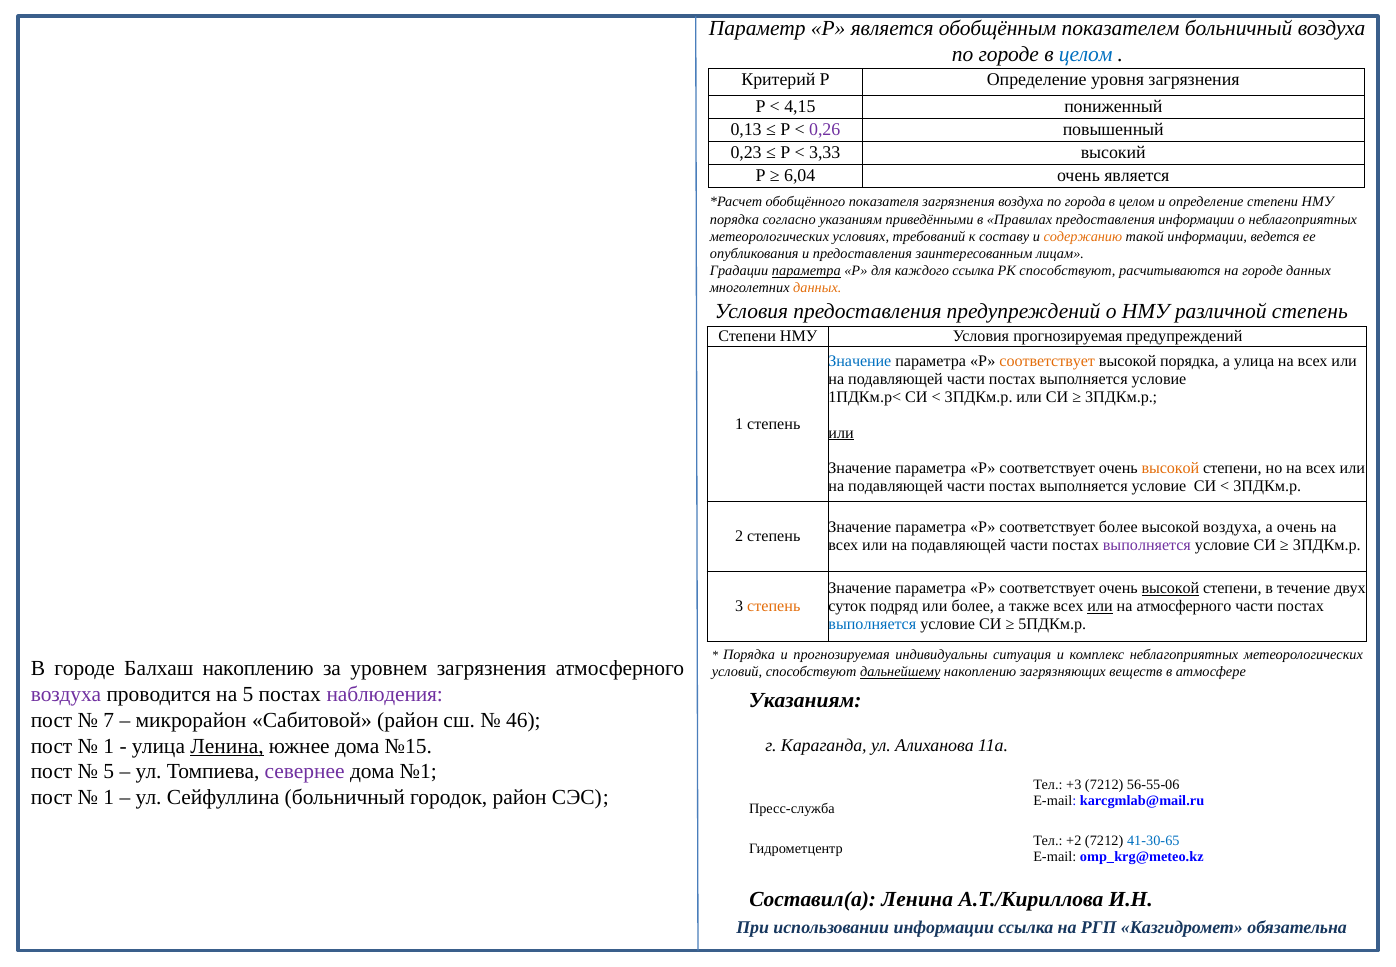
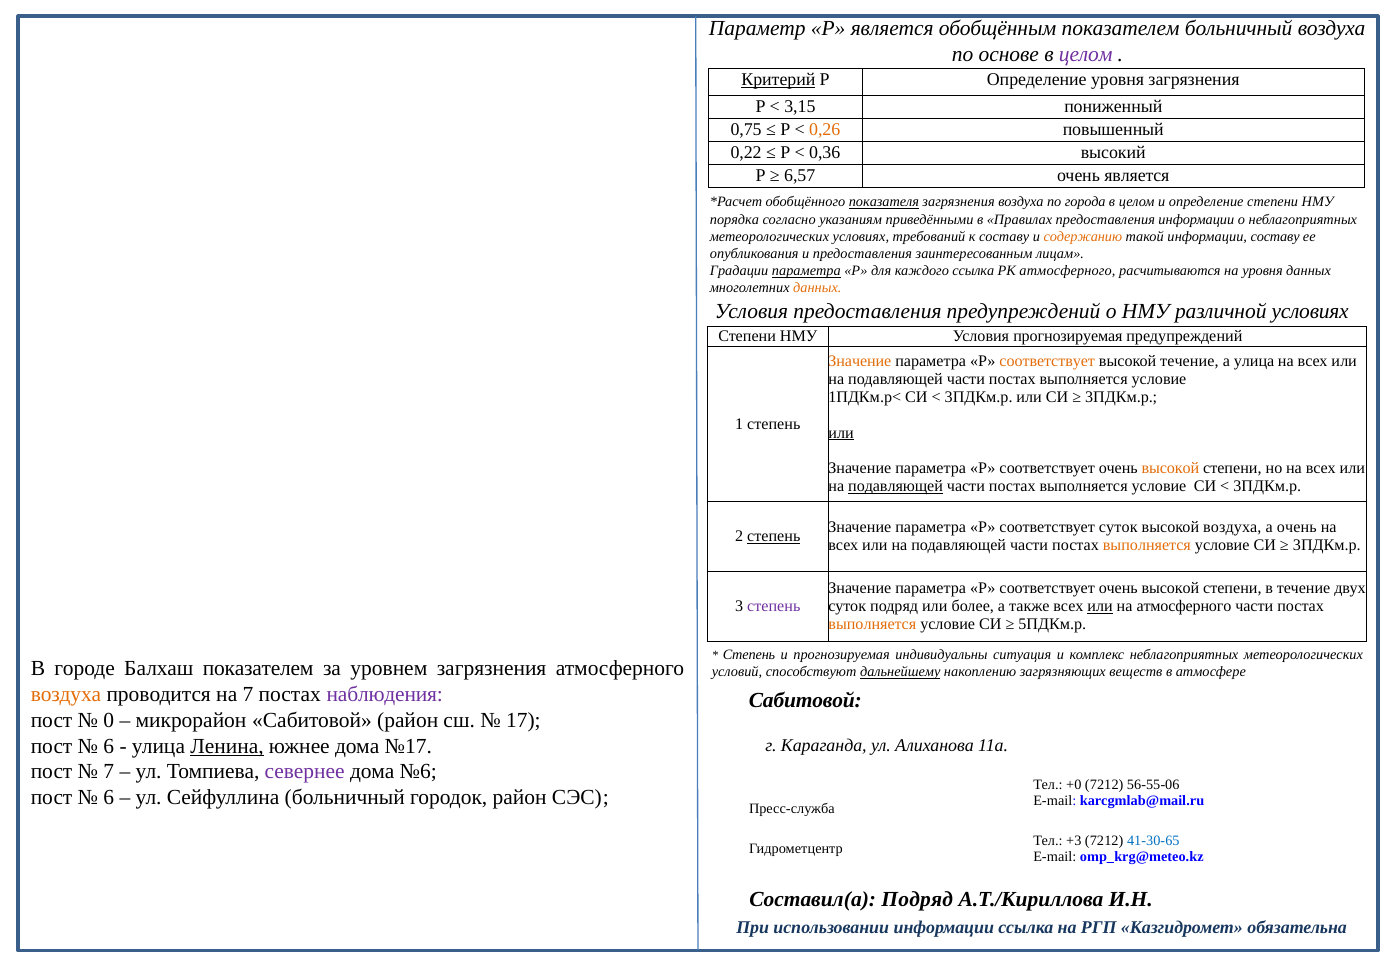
по городе: городе -> основе (1009, 54)
целом colour: blue -> purple (1086, 54)
Критерий underline: none -> present (778, 80)
4,15: 4,15 -> 3,15 (800, 106)
0,13: 0,13 -> 0,75 (746, 129)
0,26 colour: purple -> orange (825, 129)
0,23: 0,23 -> 0,22 (746, 152)
3,33: 3,33 -> 0,36 (825, 152)
6,04: 6,04 -> 6,57 (800, 175)
показателя underline: none -> present (884, 202)
информации ведется: ведется -> составу (1275, 236)
РК способствуют: способствуют -> атмосферного (1067, 271)
на городе: городе -> уровня (1262, 271)
различной степень: степень -> условиях (1310, 311)
Значение colour: blue -> orange (860, 361)
высокой порядка: порядка -> течение (1189, 361)
подавляющей underline: none -> present (896, 486)
соответствует более: более -> суток (1118, 527)
степень underline: none -> present (774, 536)
выполняется colour: purple -> orange (1147, 545)
высокой underline: present -> none (1170, 588)
степень colour: orange -> purple (774, 606)
выполняется colour: blue -> orange (872, 624)
Порядка: Порядка -> Степень (749, 655)
Балхаш накоплению: накоплению -> показателем (258, 668)
воздуха colour: purple -> orange (66, 694)
на 5: 5 -> 7 (248, 694)
Указаниям: Указаниям -> Сабитовой (805, 700)
7: 7 -> 0 (109, 720)
46: 46 -> 17 (523, 720)
1: 1 -> 6 (109, 746)
№15: №15 -> №17 (408, 746)
5: 5 -> 7 (109, 771)
№1: №1 -> №6 (418, 771)
+3: +3 -> +0 (1074, 785)
1: 1 -> 6 (109, 797)
+2: +2 -> +3 (1074, 841)
Составил(а Ленина: Ленина -> Подряд (917, 899)
